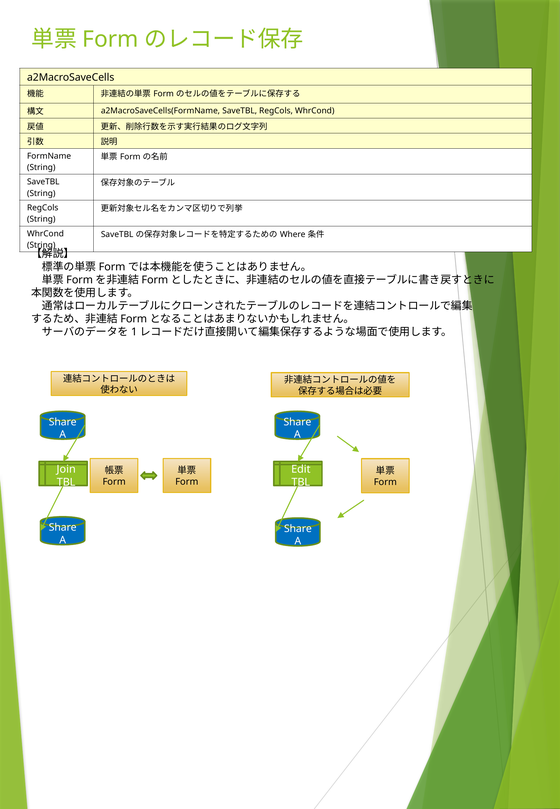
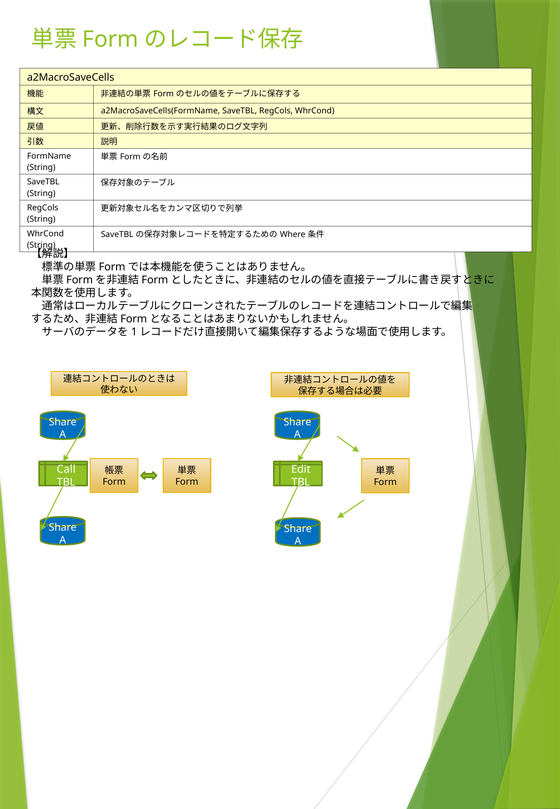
Join: Join -> Call (66, 469)
